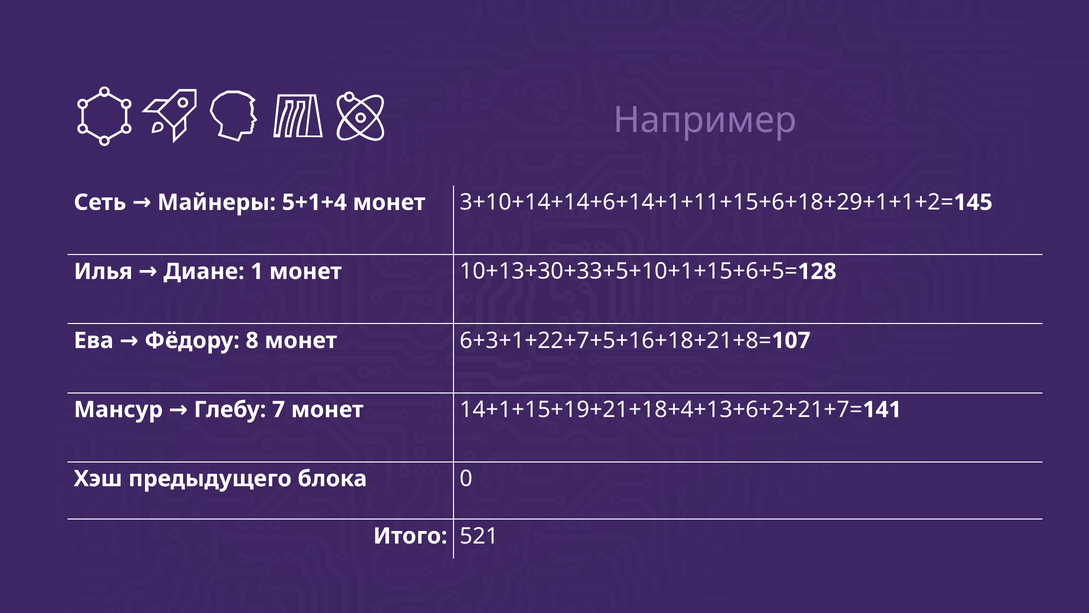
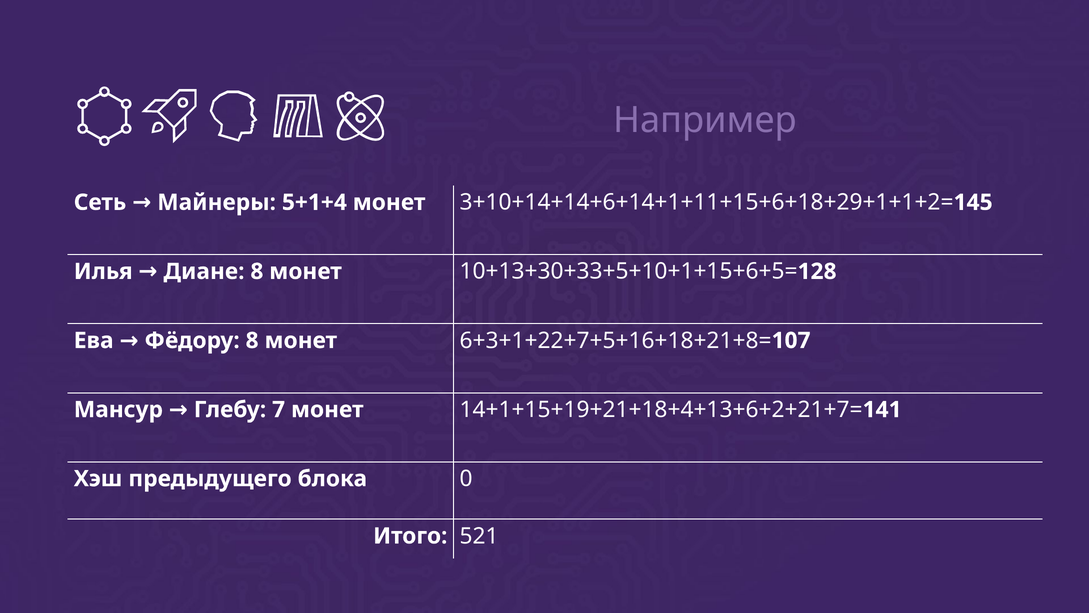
Диане 1: 1 -> 8 (257, 271)
